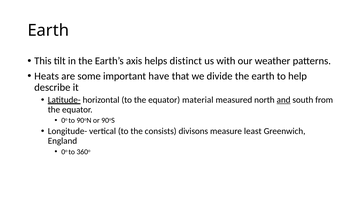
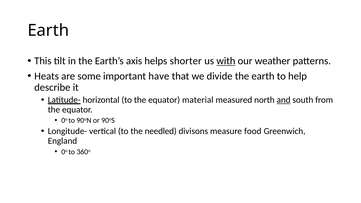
distinct: distinct -> shorter (186, 61)
with underline: none -> present (226, 61)
consists: consists -> needled (161, 131)
least: least -> food (253, 131)
